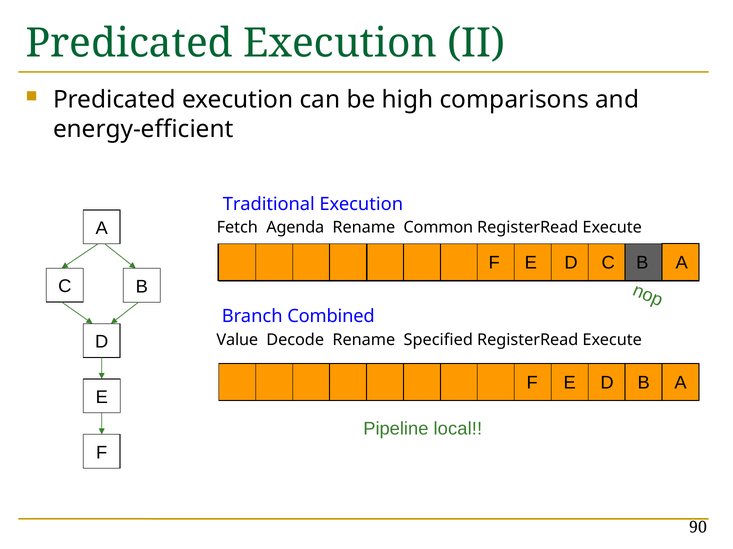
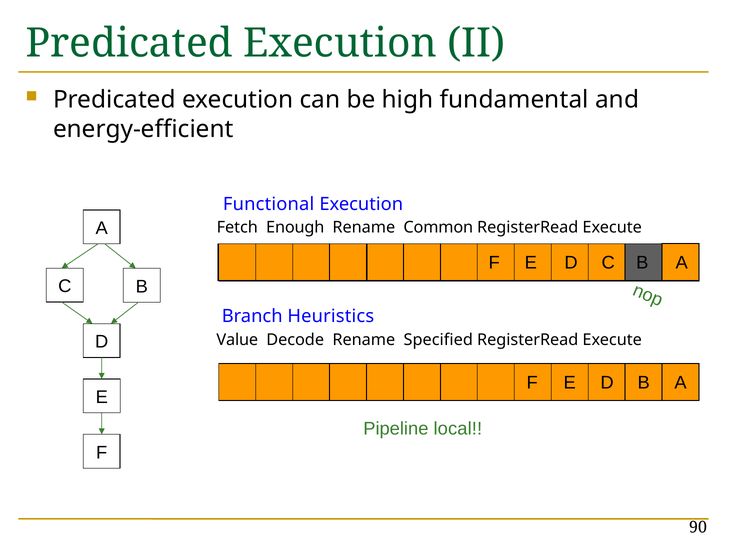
comparisons: comparisons -> fundamental (514, 100)
Traditional: Traditional -> Functional (269, 205)
Agenda: Agenda -> Enough (295, 228)
Combined: Combined -> Heuristics (331, 317)
